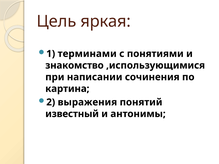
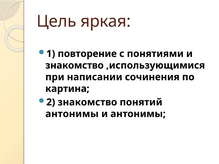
терминами: терминами -> повторение (87, 54)
2 выражения: выражения -> знакомство (87, 102)
известный: известный -> антонимы (72, 114)
